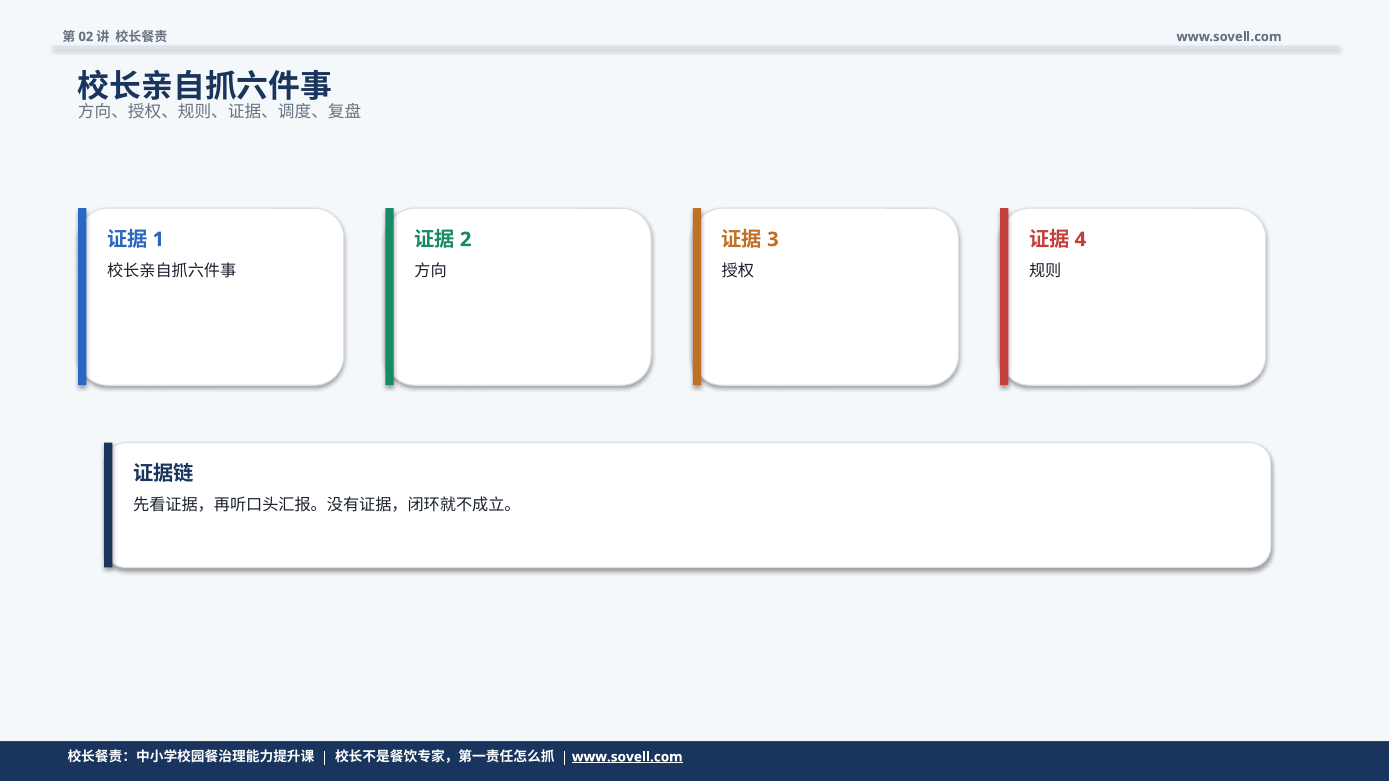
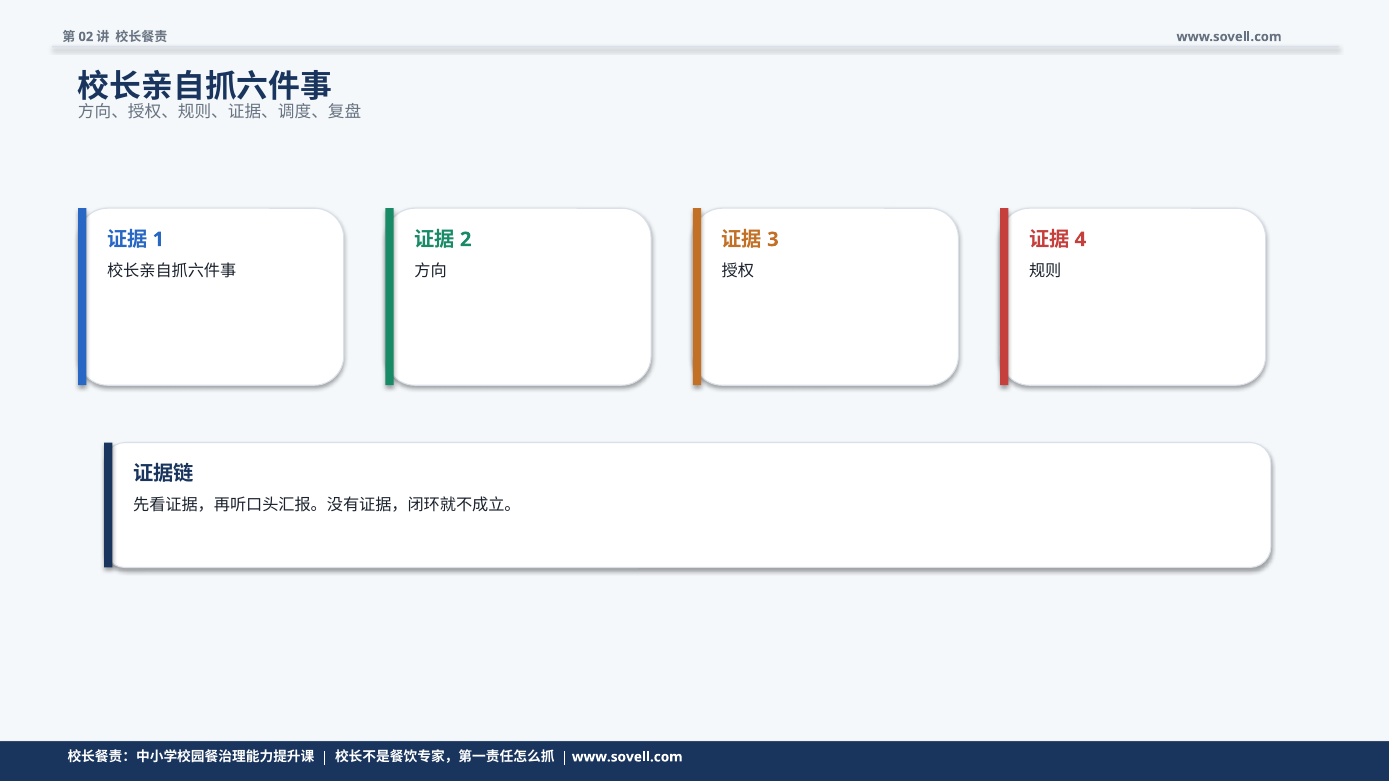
www.sovell.com underline: present -> none (627, 757)
